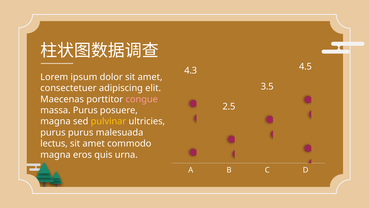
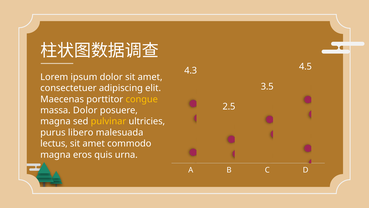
congue colour: pink -> yellow (142, 99)
massa Purus: Purus -> Dolor (85, 110)
purus purus: purus -> libero (81, 132)
